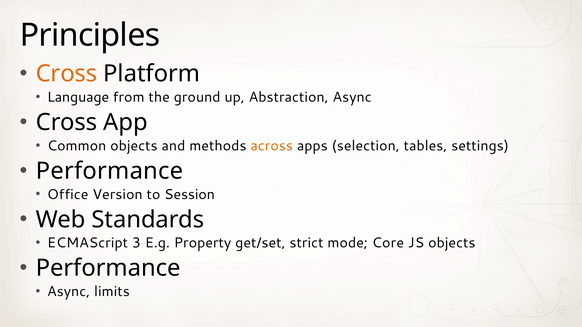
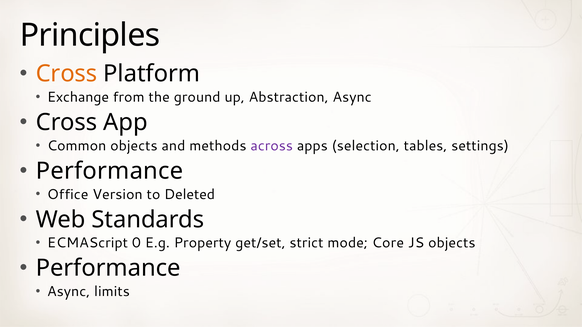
Language: Language -> Exchange (78, 97)
across colour: orange -> purple (272, 146)
Session: Session -> Deleted (190, 195)
3: 3 -> 0 (136, 243)
